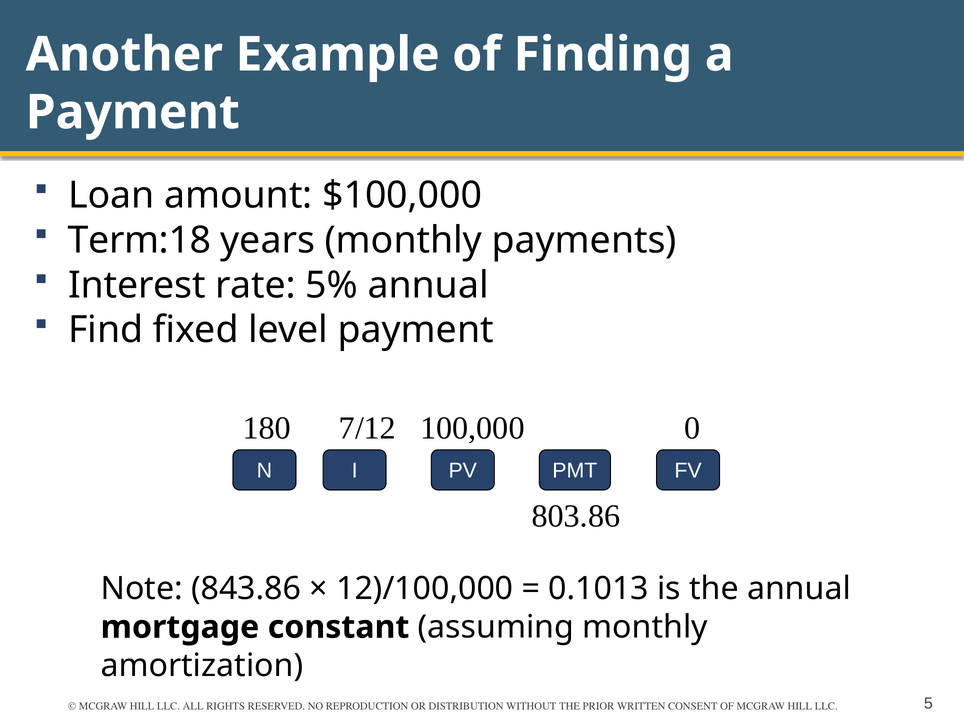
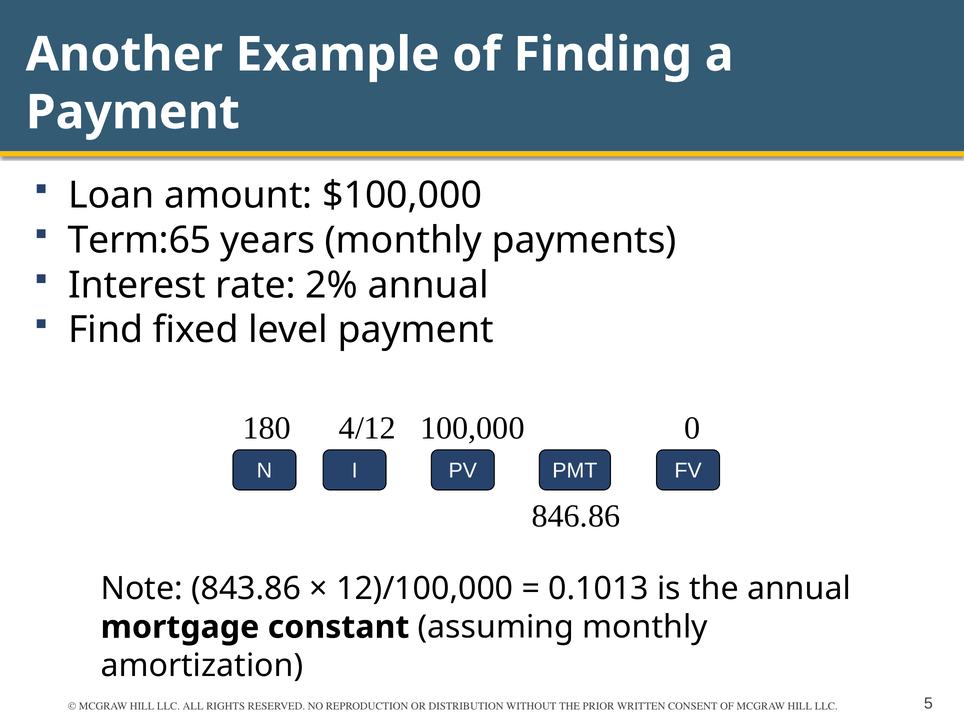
Term:18: Term:18 -> Term:65 (140, 240)
5%: 5% -> 2% (332, 285)
7/12: 7/12 -> 4/12 (368, 428)
803.86: 803.86 -> 846.86 (576, 516)
